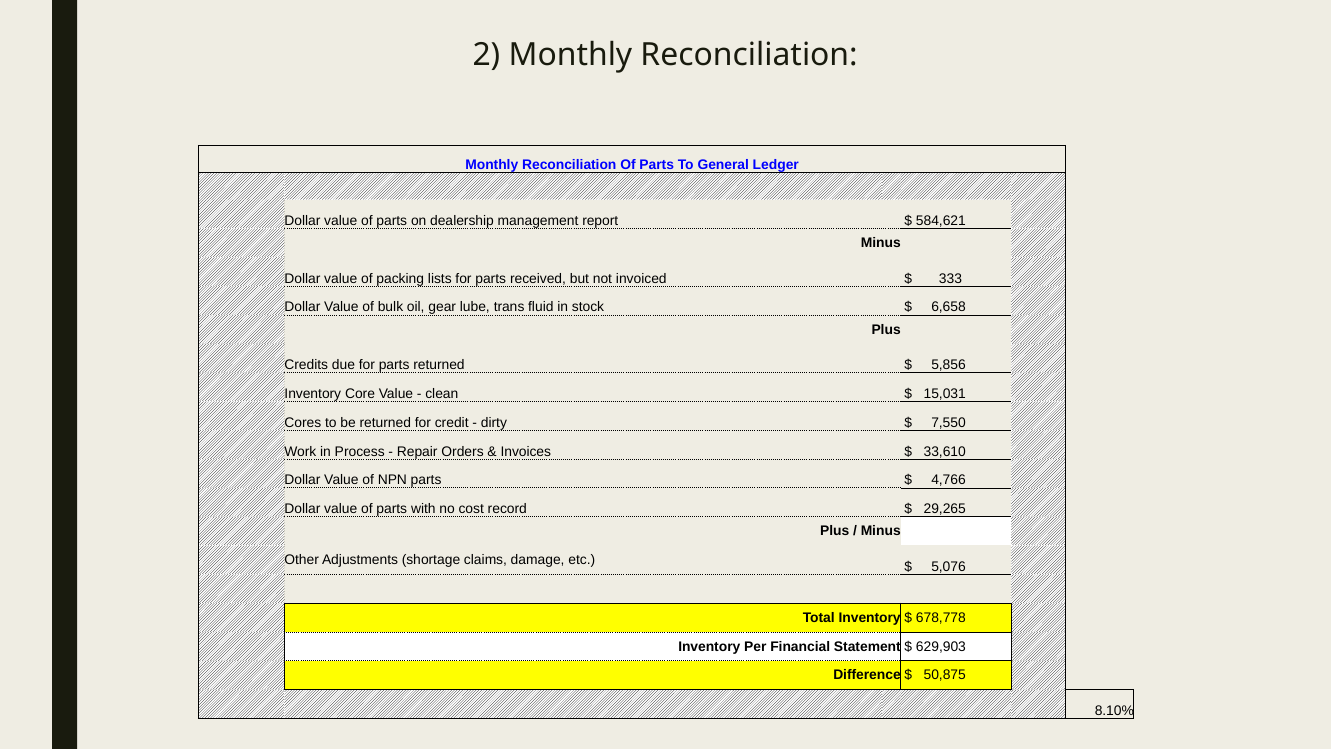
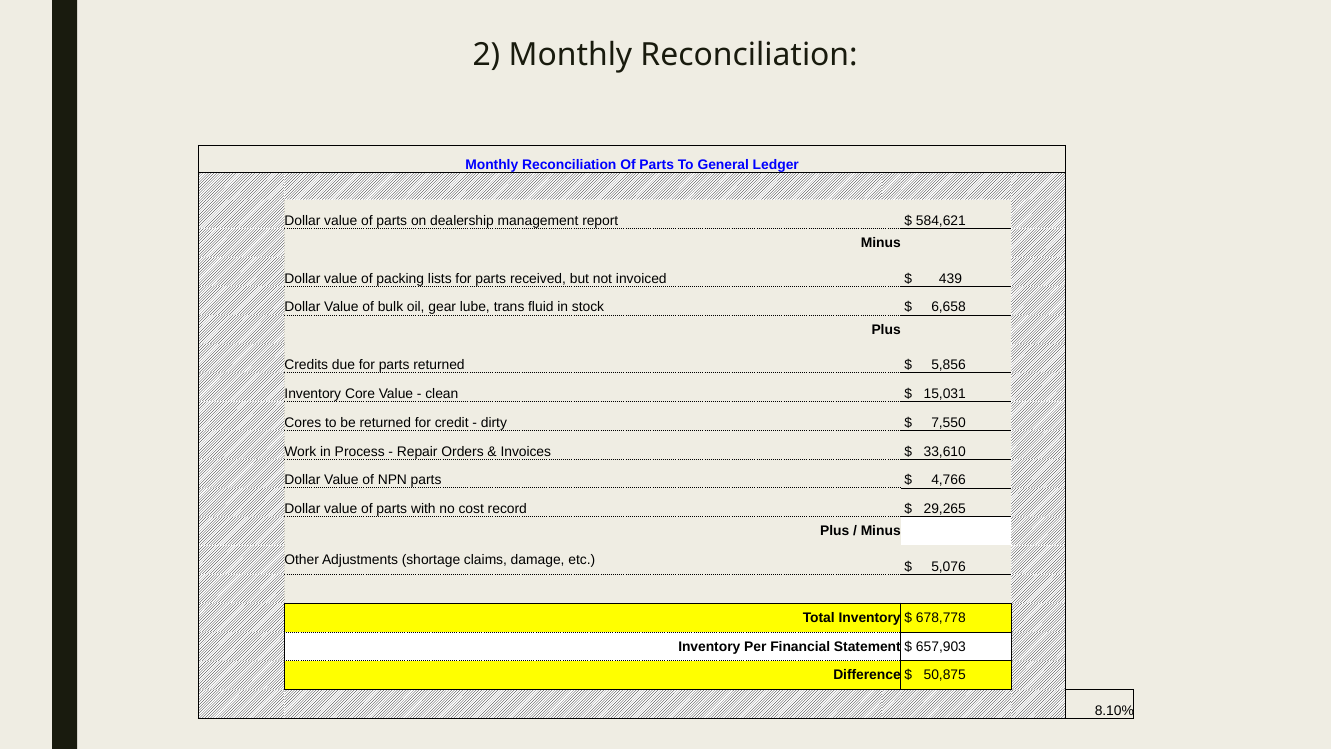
333: 333 -> 439 (950, 278)
629,903: 629,903 -> 657,903 (941, 646)
